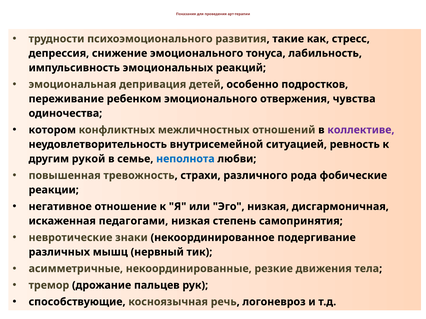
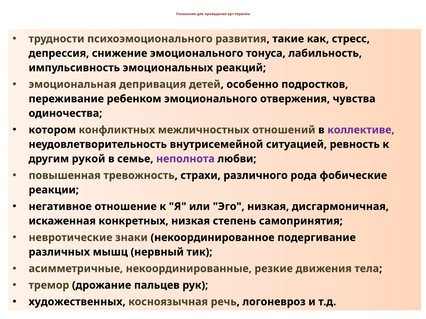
неполнота colour: blue -> purple (185, 159)
педагогами: педагогами -> конкретных (134, 221)
способствующие: способствующие -> художественных (77, 302)
